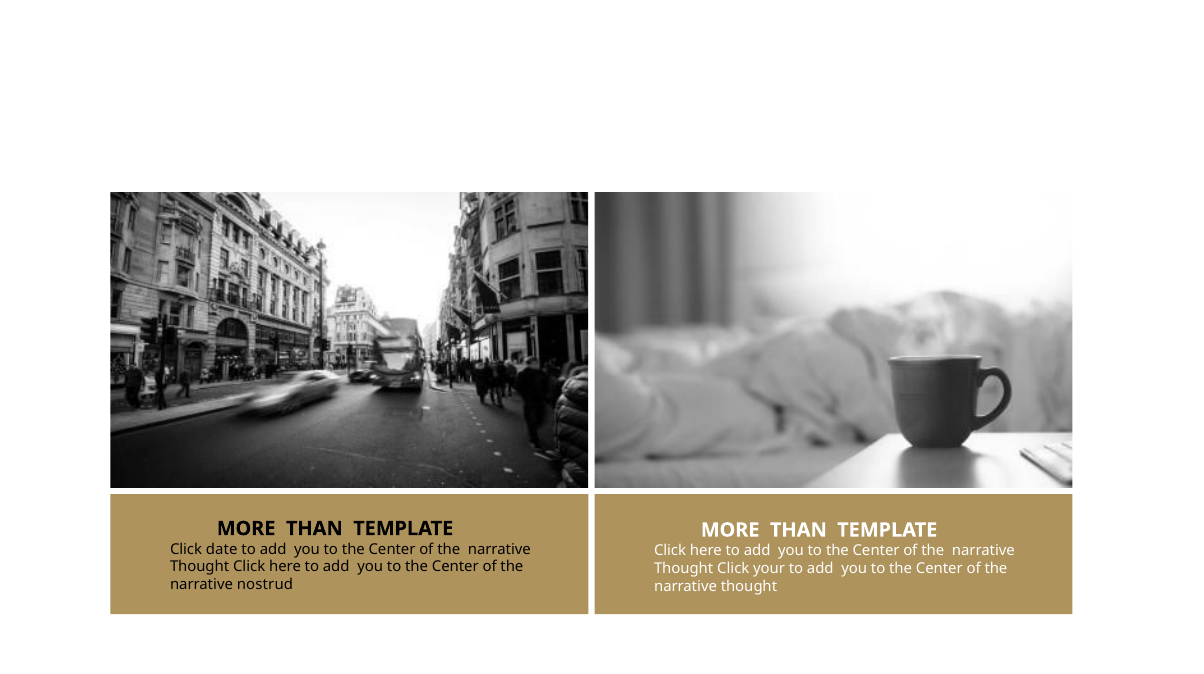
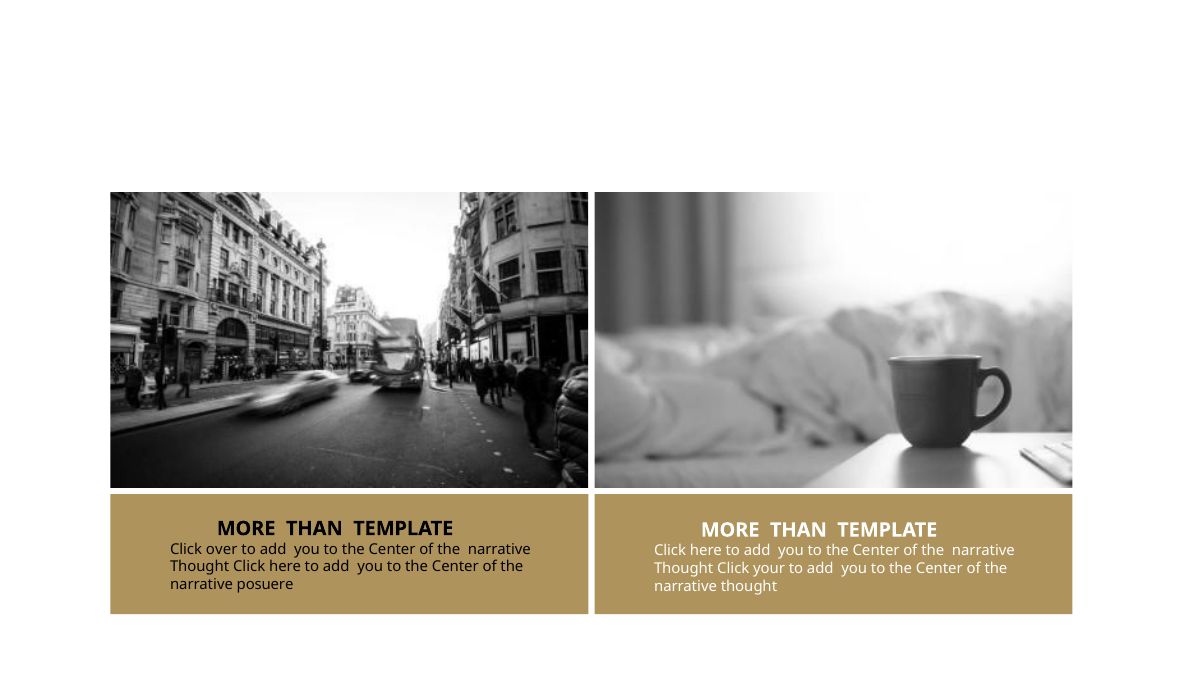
date: date -> over (222, 549)
nostrud: nostrud -> posuere (265, 585)
